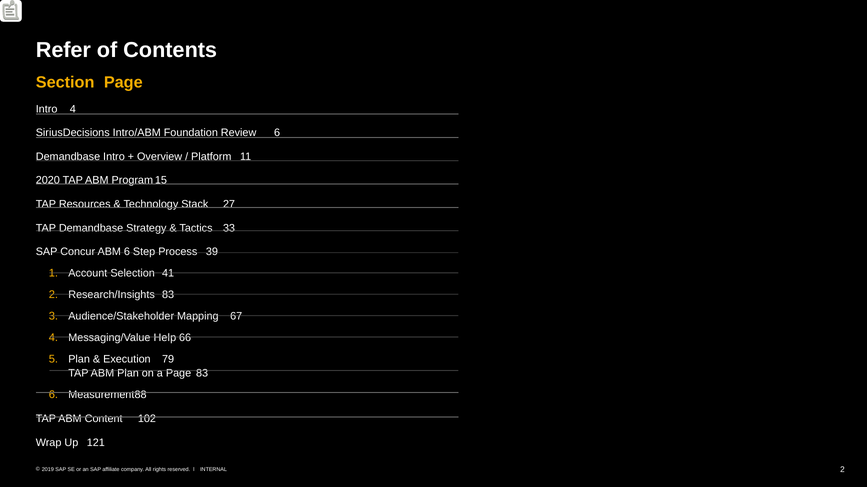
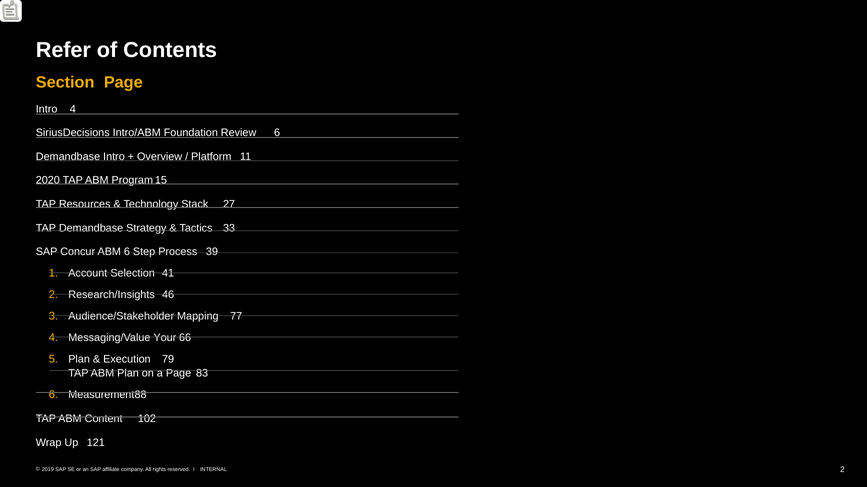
Research/Insights 83: 83 -> 46 (168, 295)
67: 67 -> 77 (236, 317)
Help: Help -> Your (165, 338)
